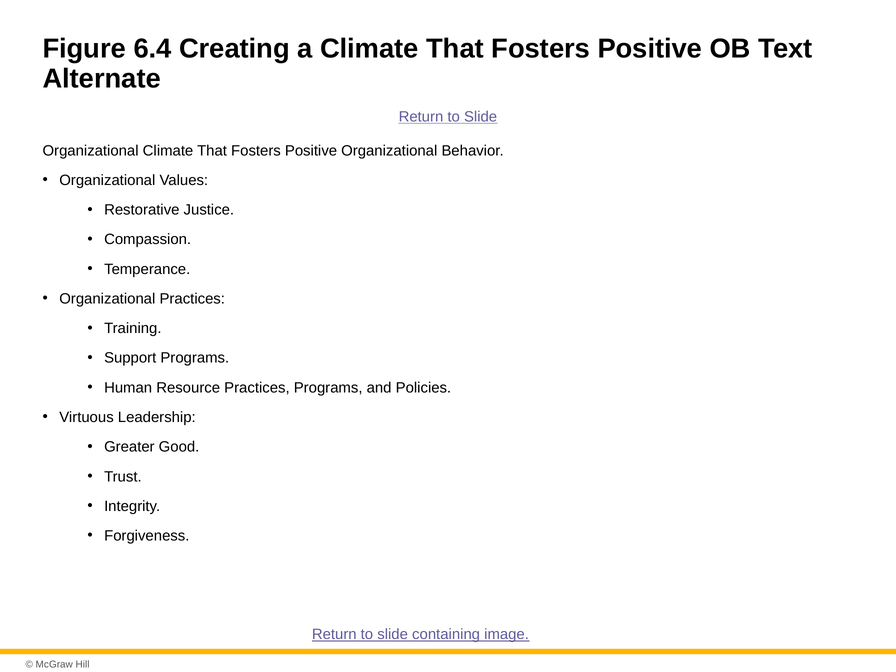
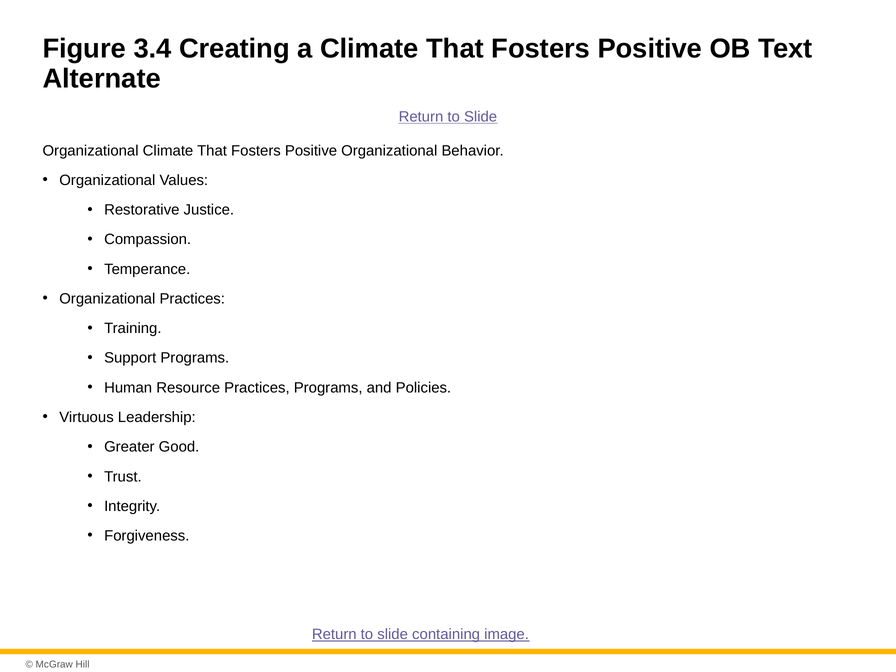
6.4: 6.4 -> 3.4 (153, 49)
